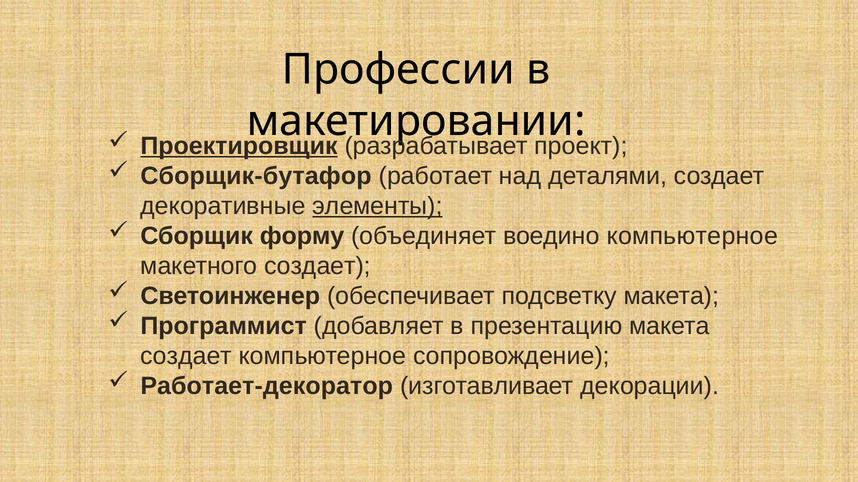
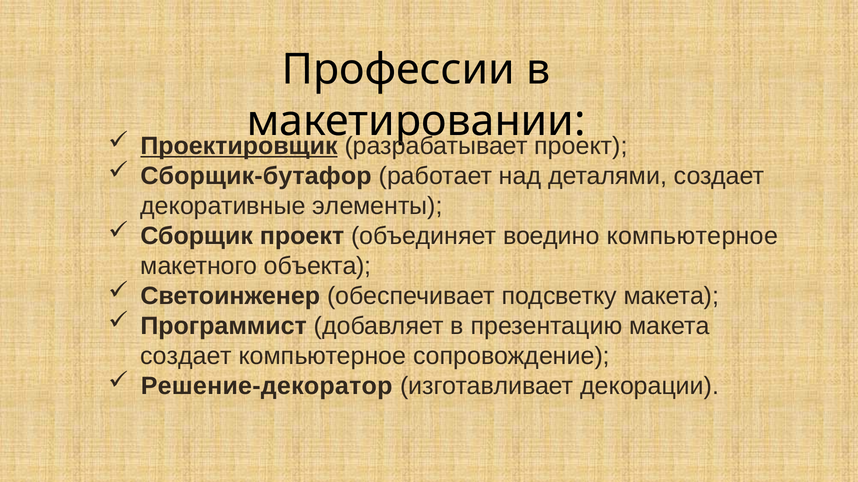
элементы underline: present -> none (377, 206)
Сборщик форму: форму -> проект (302, 236)
макетного создает: создает -> объекта (318, 266)
Работает-декоратор: Работает-декоратор -> Решение-декоратор (267, 386)
